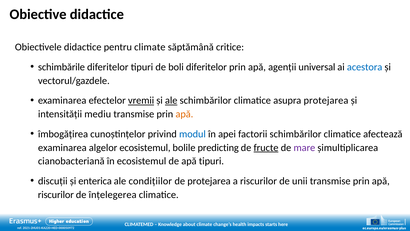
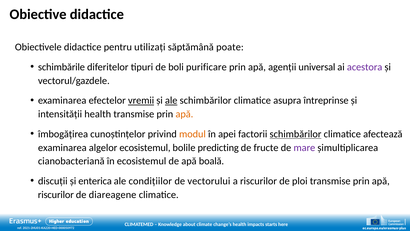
pentru climate: climate -> utilizați (150, 47)
critice: critice -> poate (230, 47)
boli diferitelor: diferitelor -> purificare (206, 67)
acestora colour: blue -> purple (365, 67)
asupra protejarea: protejarea -> întreprinse (326, 100)
intensității mediu: mediu -> health (98, 114)
modul colour: blue -> orange (192, 134)
schimbărilor underline: none -> present (296, 134)
fructe underline: present -> none (266, 147)
apă tipuri: tipuri -> boală (211, 161)
de protejarea: protejarea -> vectorului (209, 181)
unii: unii -> ploi (300, 181)
înțelegerea: înțelegerea -> diareagene (113, 194)
